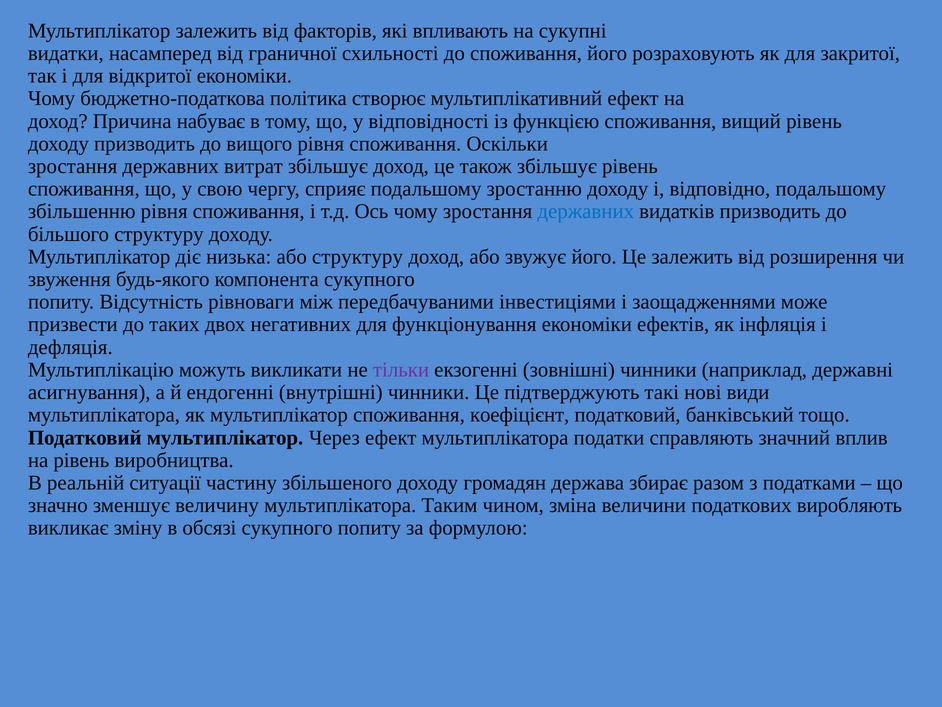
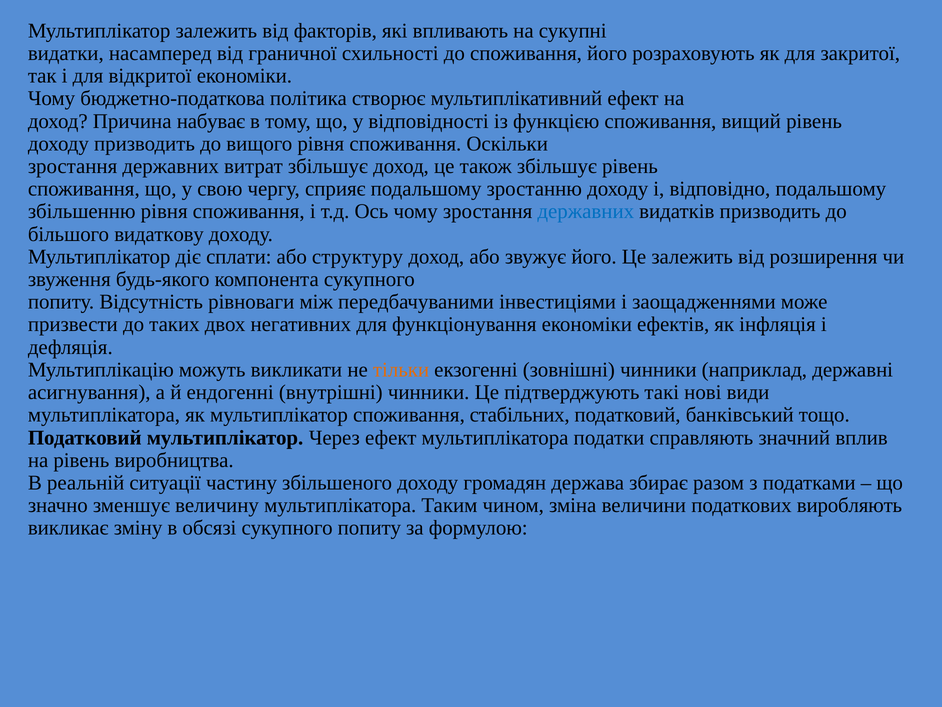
більшого структуру: структуру -> видаткову (159, 234)
низька: низька -> сплати (239, 257)
тільки colour: purple -> orange (401, 370)
коефіцієнт: коефіцієнт -> стабільних (520, 415)
